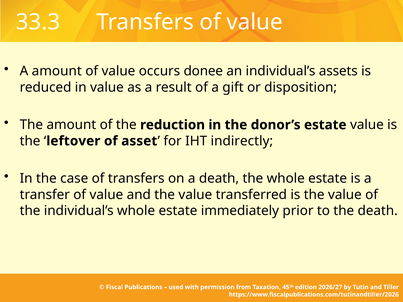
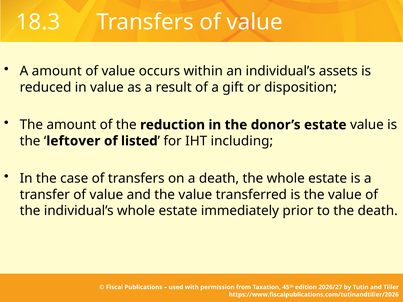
33.3: 33.3 -> 18.3 (38, 22)
donee: donee -> within (203, 71)
asset: asset -> listed (139, 141)
indirectly: indirectly -> including (242, 141)
